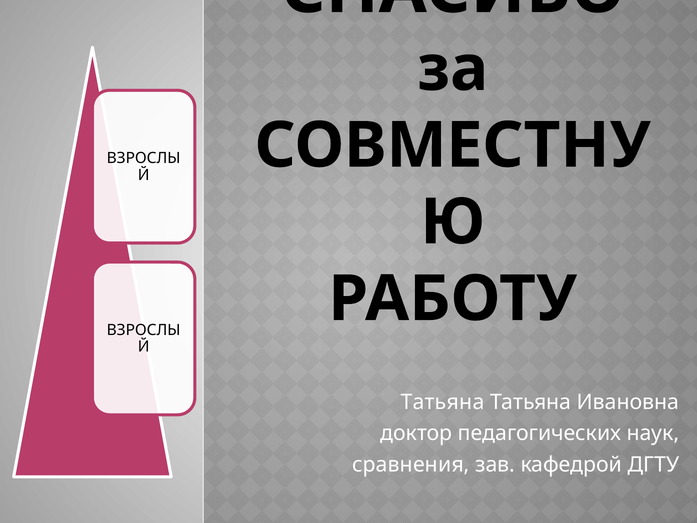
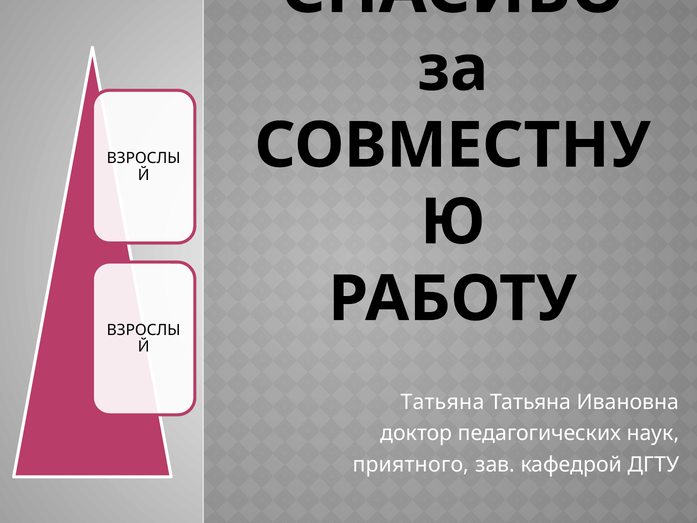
сравнения: сравнения -> приятного (411, 465)
